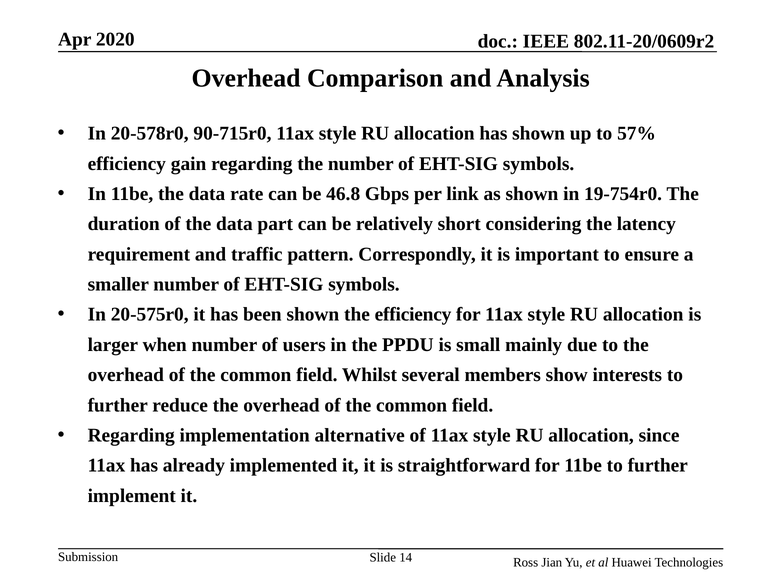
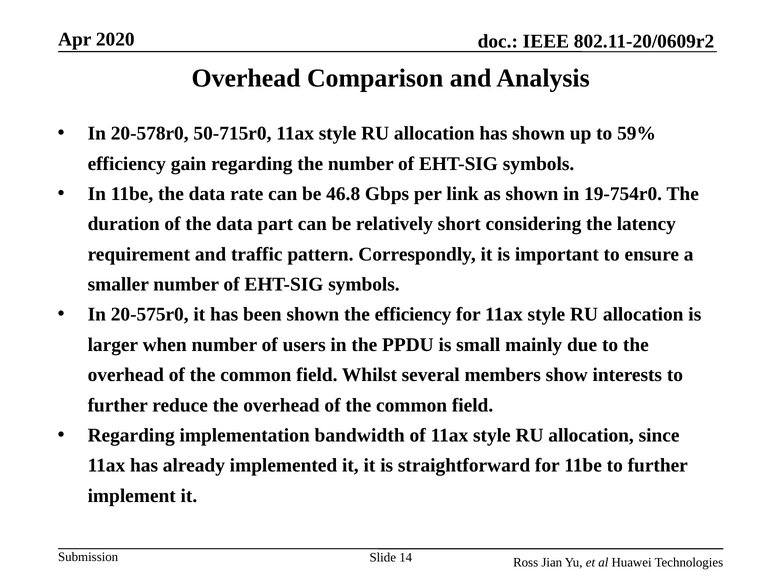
90-715r0: 90-715r0 -> 50-715r0 (232, 134)
57%: 57% -> 59% (637, 134)
alternative: alternative -> bandwidth (360, 436)
